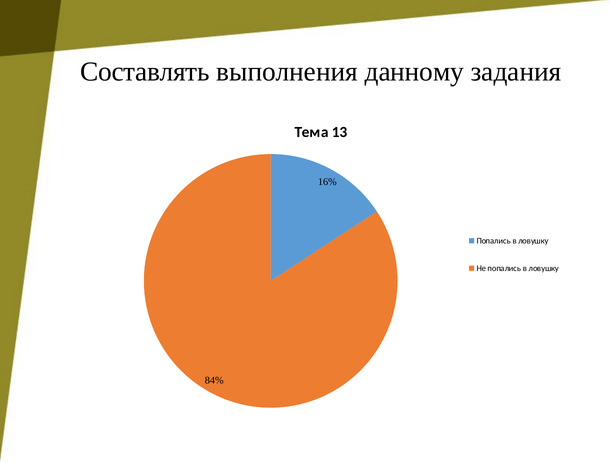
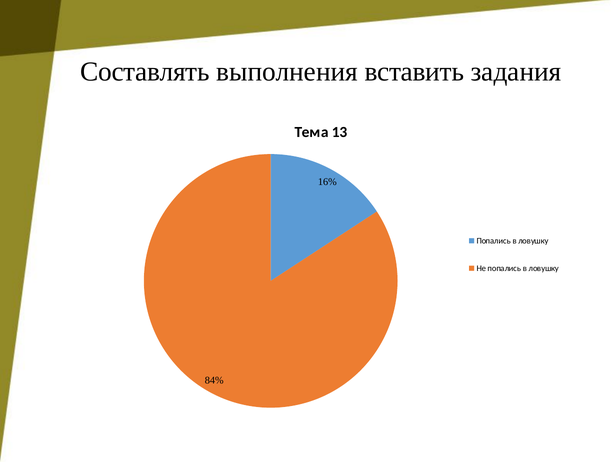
данному: данному -> вставить (414, 71)
